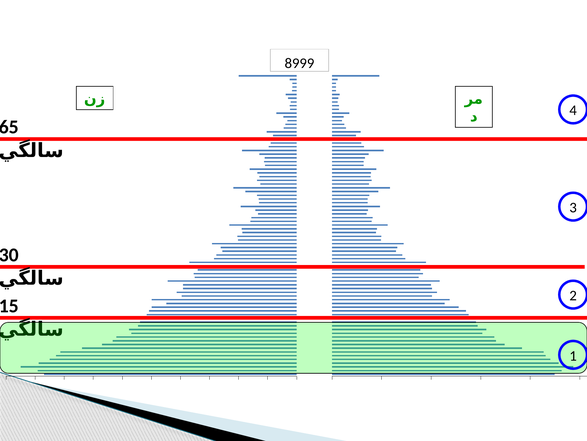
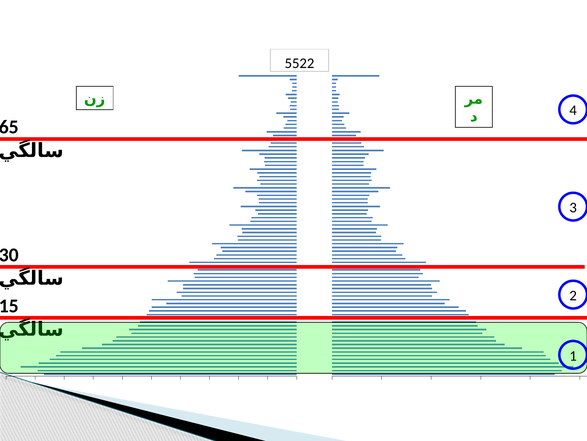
8999: 8999 -> 5522 (299, 63)
